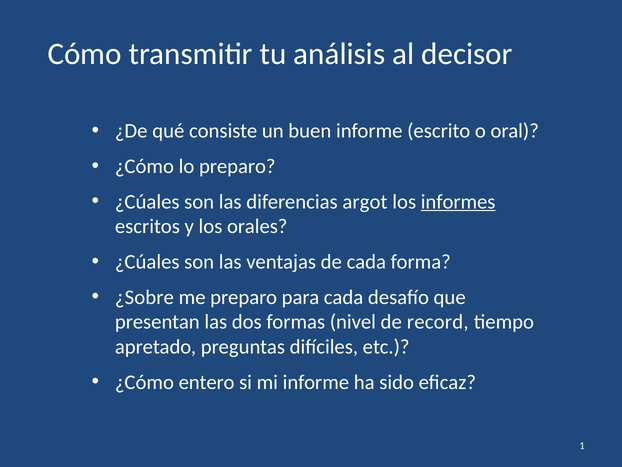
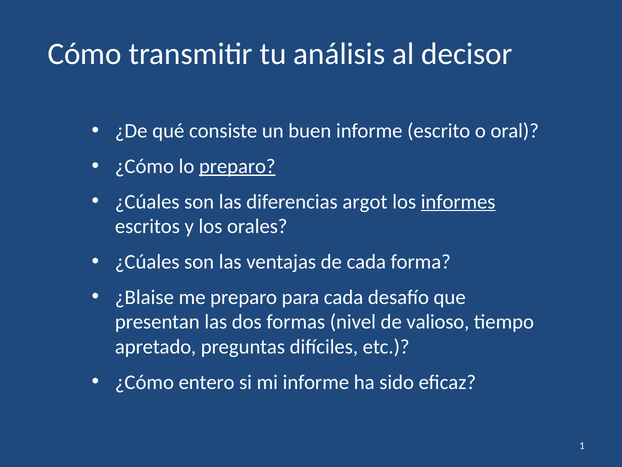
preparo underline: none -> present (237, 166)
¿Sobre: ¿Sobre -> ¿Blaise (144, 297)
record: record -> valioso (438, 322)
